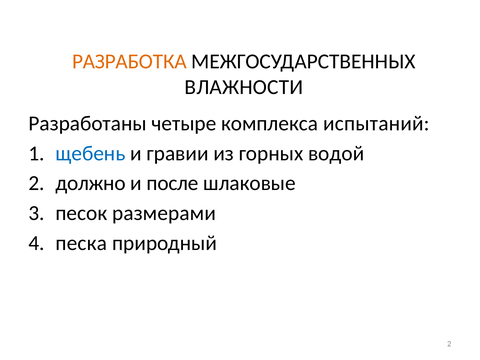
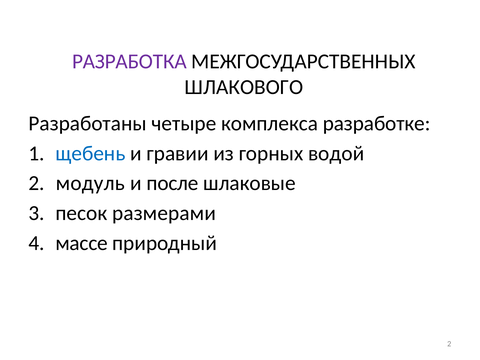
РАЗРАБОТКА colour: orange -> purple (129, 61)
ВЛАЖНОСТИ: ВЛАЖНОСТИ -> ШЛАКОВОГО (244, 87)
испытаний: испытаний -> разработке (377, 123)
должно: должно -> модуль (90, 183)
песка: песка -> массе (82, 243)
